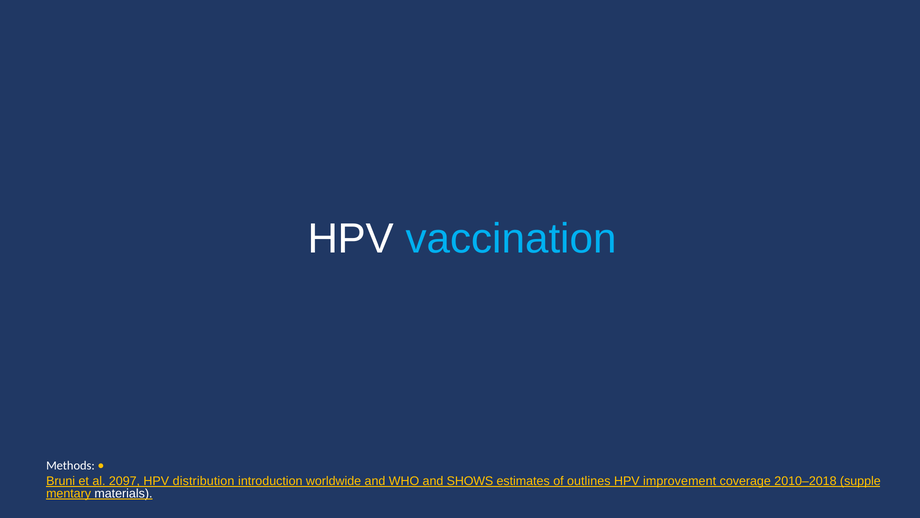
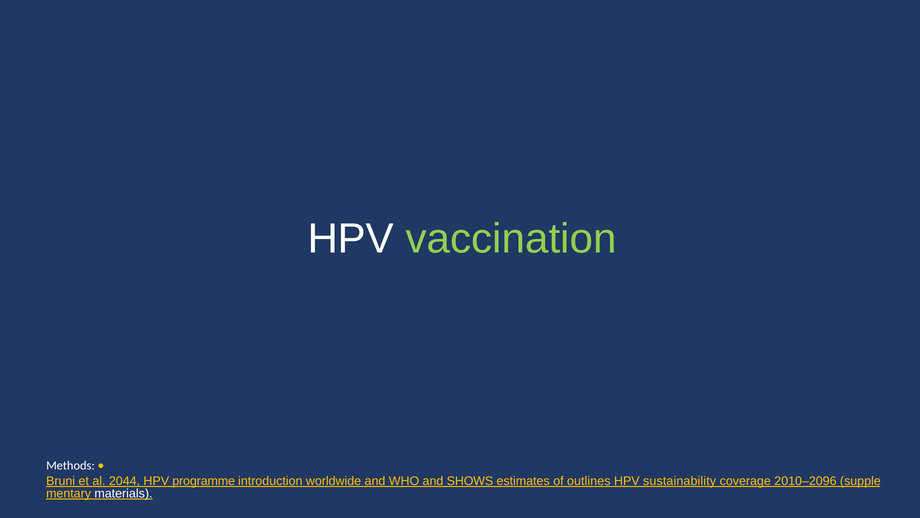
vaccination colour: light blue -> light green (511, 239)
2097: 2097 -> 2044 (125, 480)
distribution: distribution -> programme (204, 480)
improvement: improvement -> sustainability (680, 480)
2010–2018: 2010–2018 -> 2010–2096 (805, 480)
